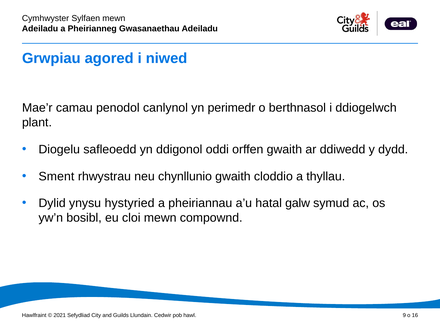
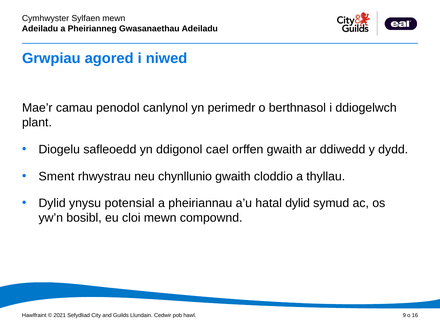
oddi: oddi -> cael (217, 149)
hystyried: hystyried -> potensial (130, 203)
hatal galw: galw -> dylid (298, 203)
